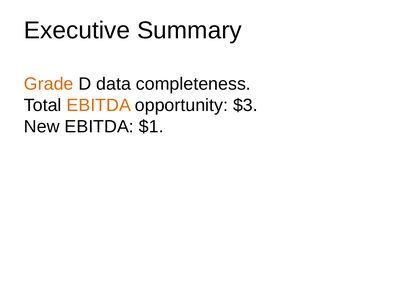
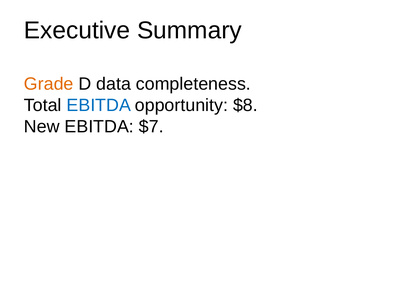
EBITDA colour: orange -> blue (99, 105)
$3: $3 -> $8 (245, 105)
$1: $1 -> $7 (151, 127)
